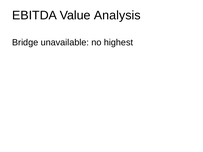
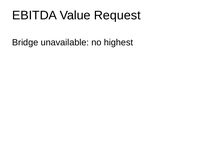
Analysis: Analysis -> Request (117, 15)
